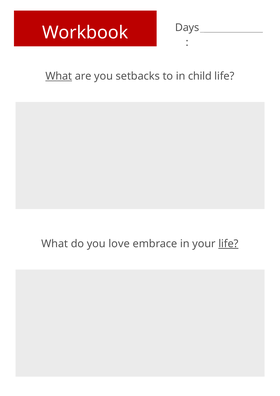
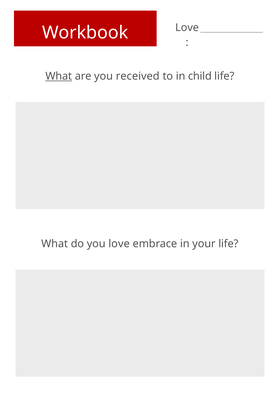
Days: Days -> Love (187, 28)
setbacks: setbacks -> received (138, 76)
life underline: present -> none (228, 244)
